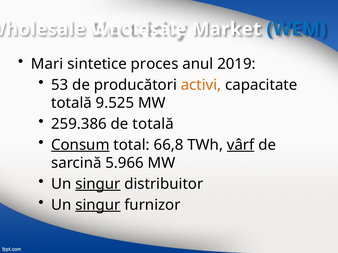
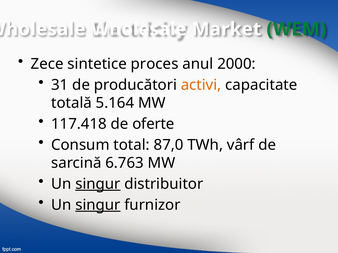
WEM colour: blue -> green (296, 29)
Mari: Mari -> Zece (47, 64)
2019: 2019 -> 2000 (236, 64)
53: 53 -> 31 (60, 85)
9.525: 9.525 -> 5.164 (115, 103)
259.386: 259.386 -> 117.418 (79, 124)
de totală: totală -> oferte (153, 124)
Consum underline: present -> none (80, 145)
66,8: 66,8 -> 87,0 (169, 145)
vârf underline: present -> none (241, 145)
5.966: 5.966 -> 6.763 (125, 163)
